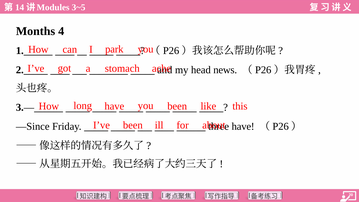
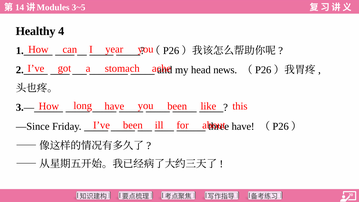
Months: Months -> Healthy (36, 31)
park: park -> year (114, 49)
